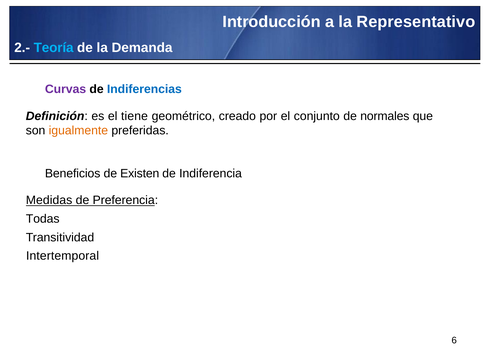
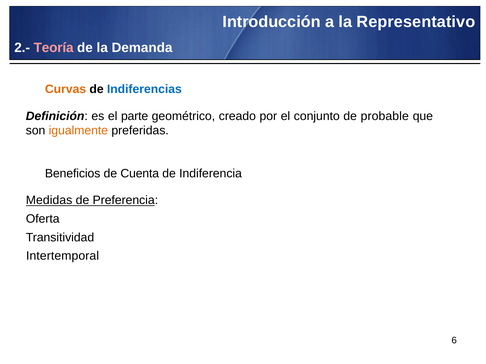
Teoría colour: light blue -> pink (54, 48)
Curvas colour: purple -> orange (66, 89)
tiene: tiene -> parte (135, 116)
normales: normales -> probable (385, 116)
Existen: Existen -> Cuenta (140, 174)
Todas: Todas -> Oferta (43, 219)
